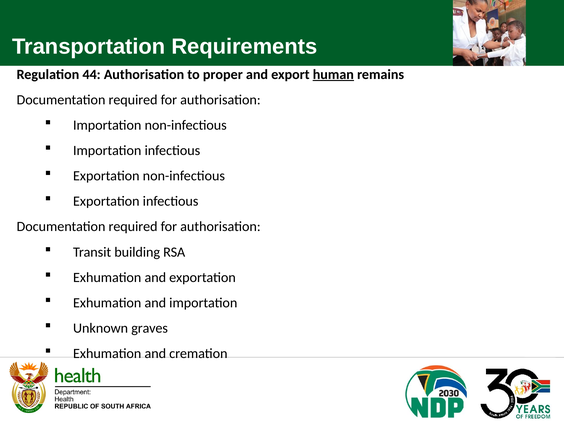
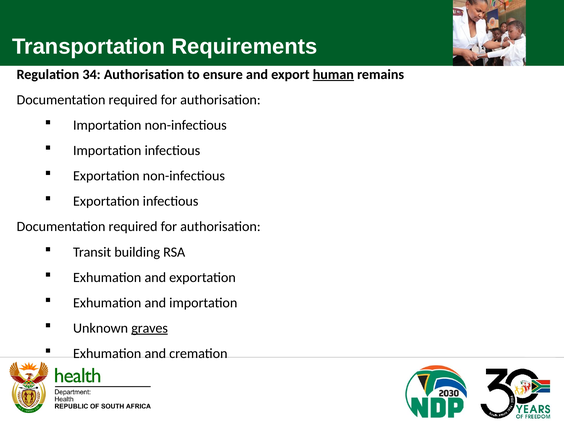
44: 44 -> 34 (92, 74)
proper: proper -> ensure (223, 74)
graves underline: none -> present (150, 328)
